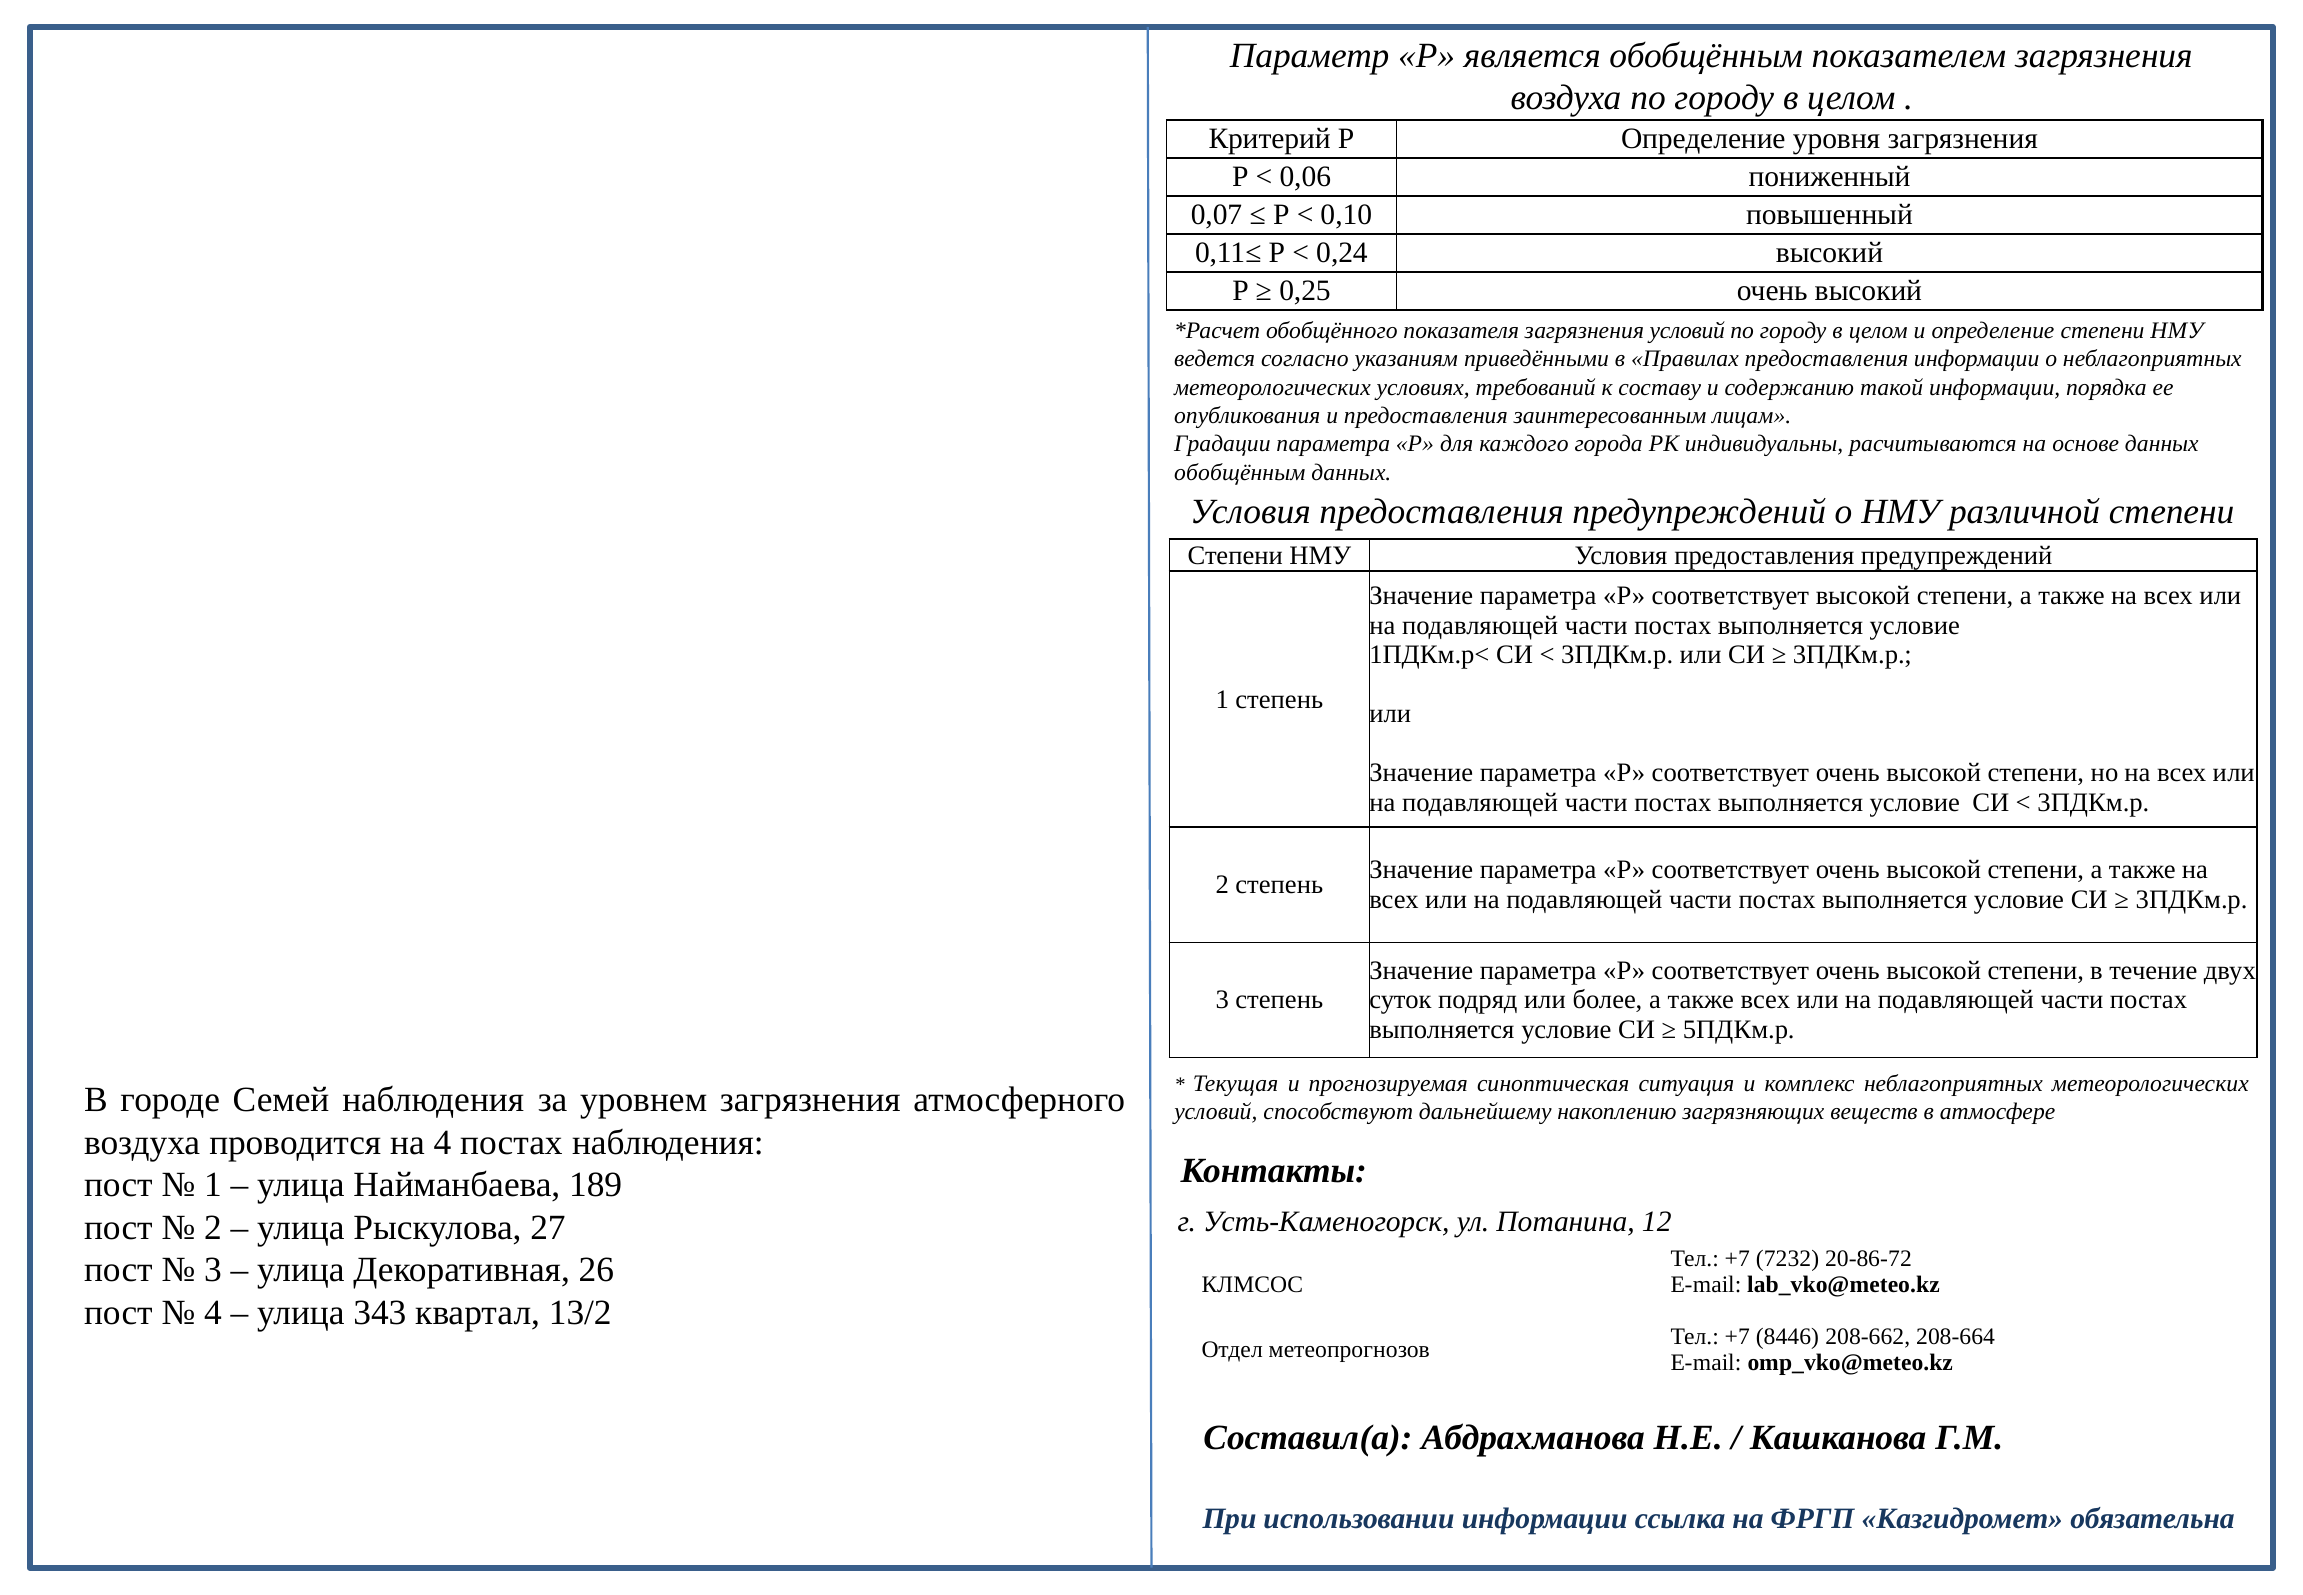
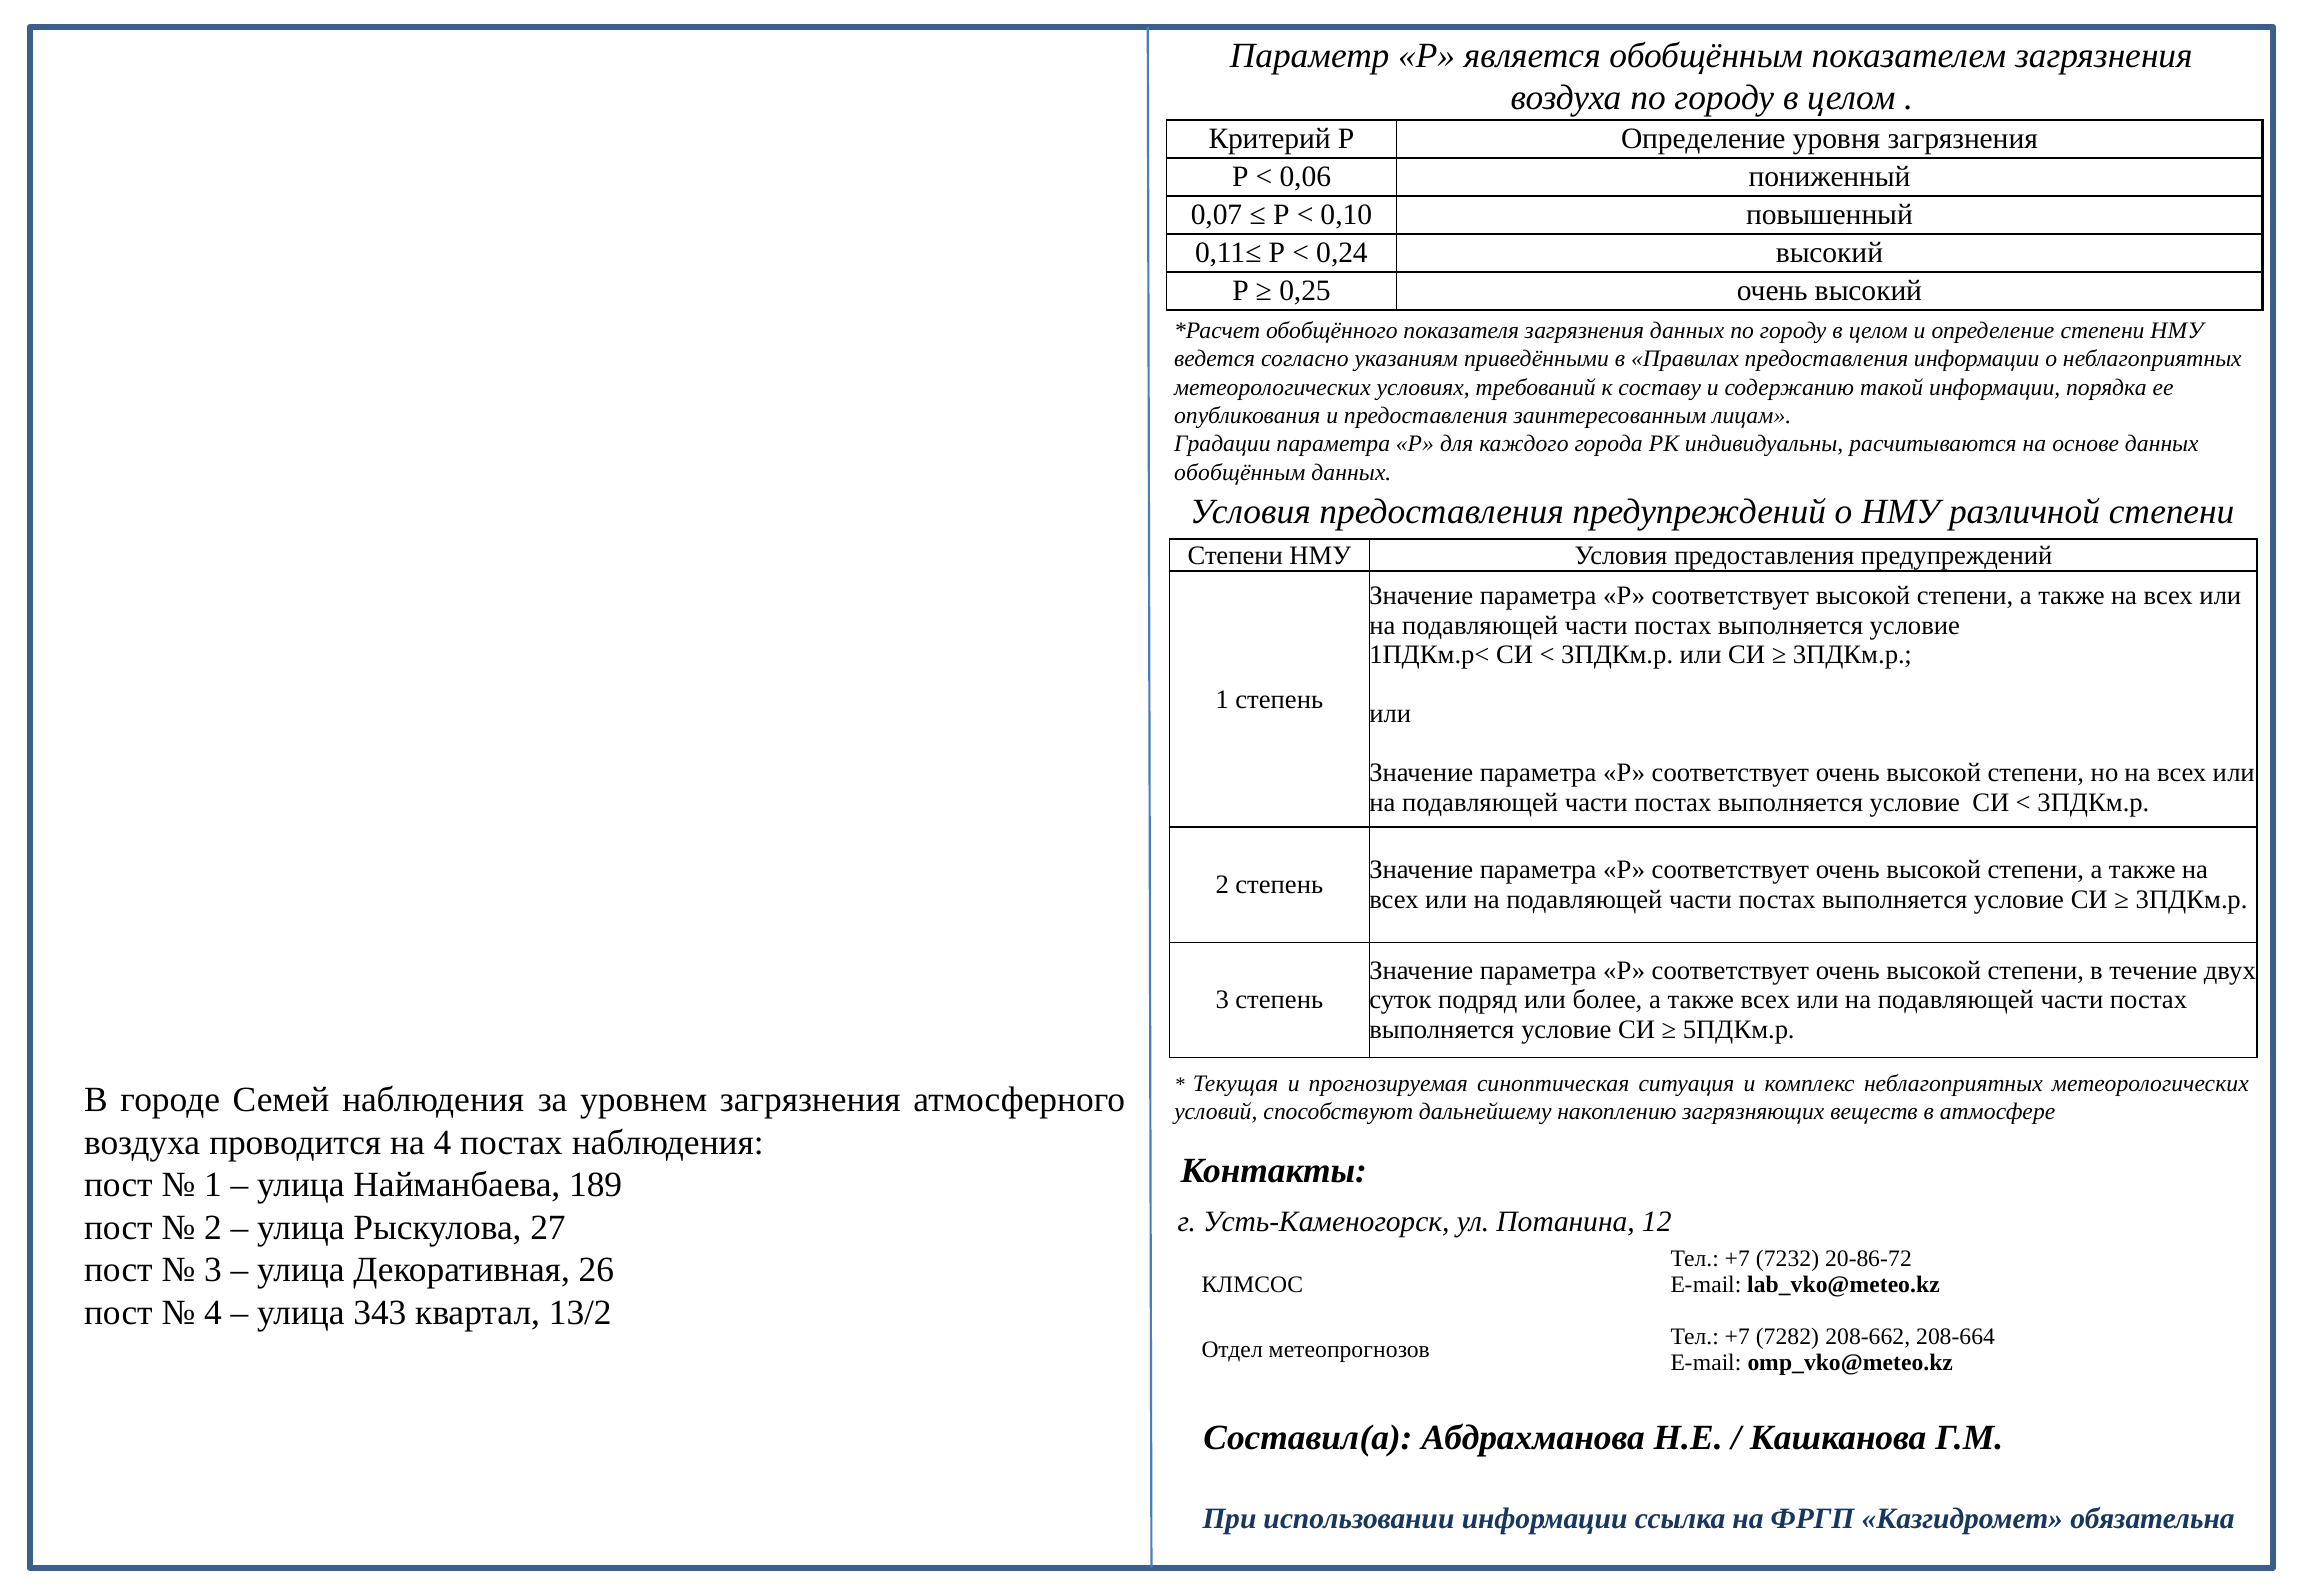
загрязнения условий: условий -> данных (1687, 331)
8446: 8446 -> 7282 (1787, 1336)
